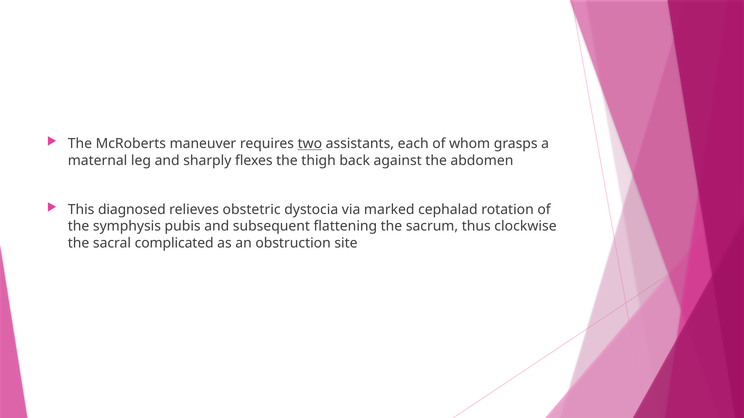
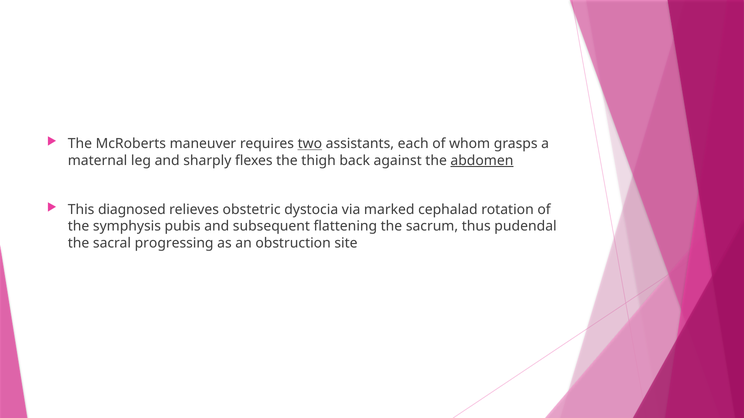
abdomen underline: none -> present (482, 161)
clockwise: clockwise -> pudendal (526, 226)
complicated: complicated -> progressing (174, 243)
